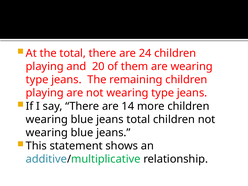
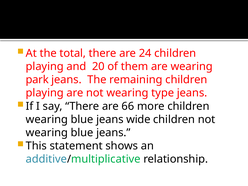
type: type -> park (37, 80)
14: 14 -> 66 (128, 106)
jeans total: total -> wide (138, 119)
